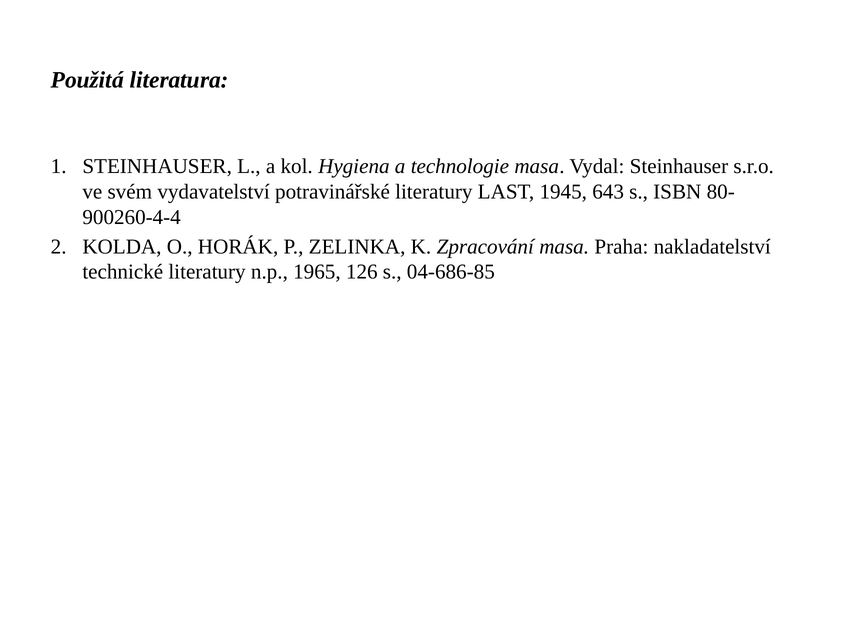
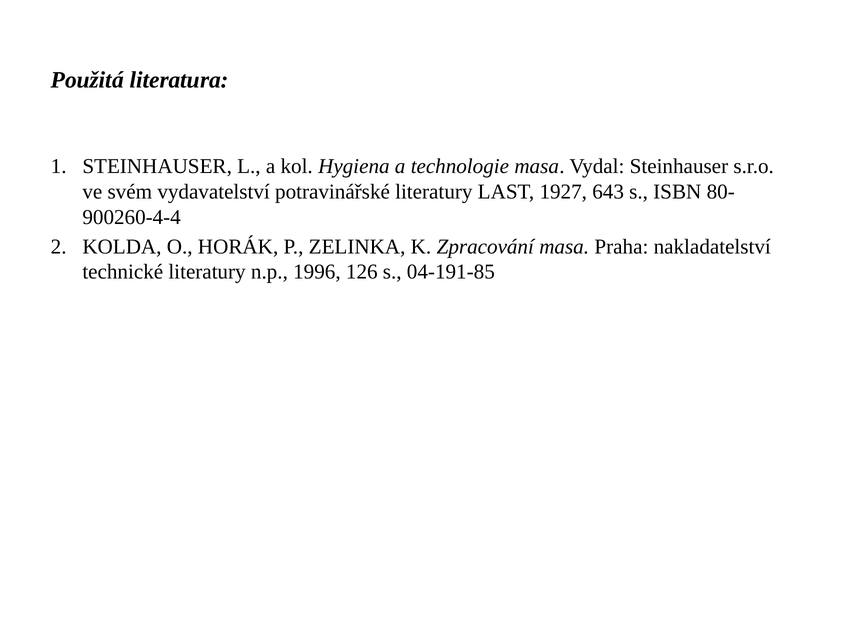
1945: 1945 -> 1927 (563, 192)
1965: 1965 -> 1996 (317, 272)
04-686-85: 04-686-85 -> 04-191-85 (451, 272)
